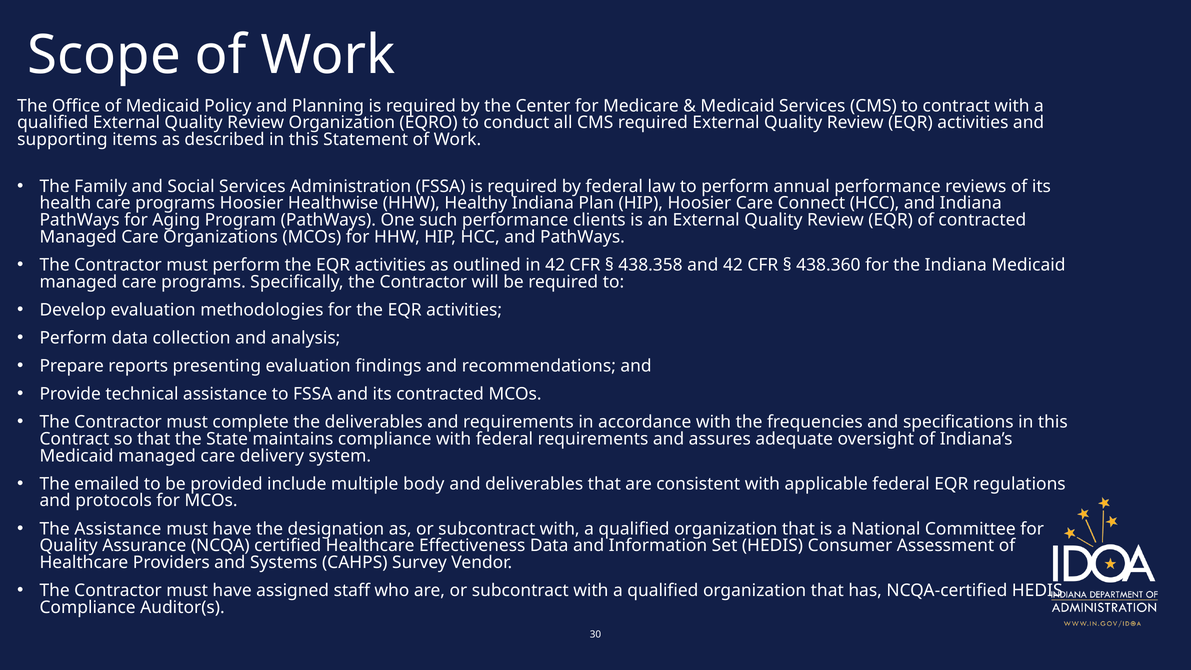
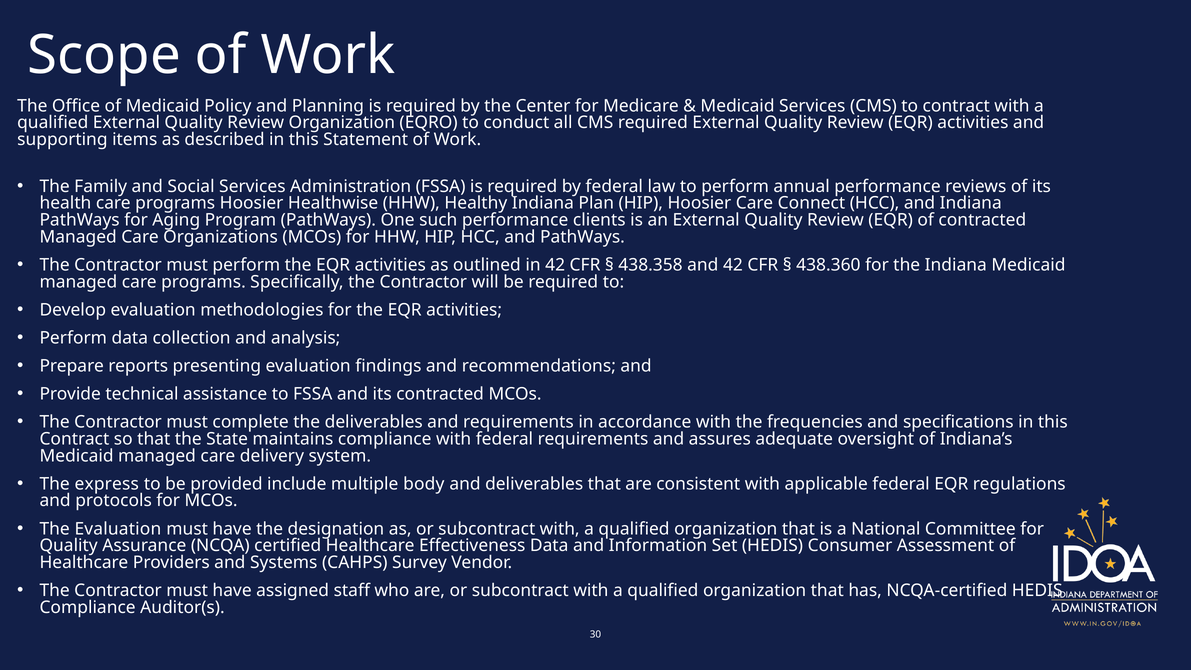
emailed: emailed -> express (107, 484)
The Assistance: Assistance -> Evaluation (118, 529)
